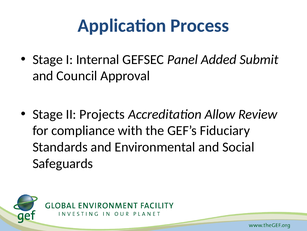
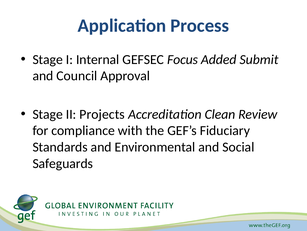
Panel: Panel -> Focus (183, 59)
Allow: Allow -> Clean (220, 114)
